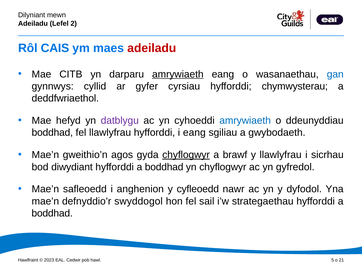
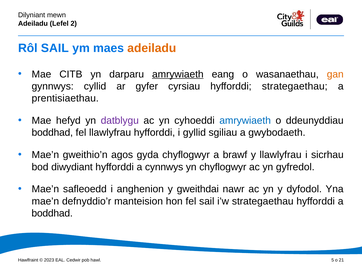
Rôl CAIS: CAIS -> SAIL (55, 48)
adeiladu colour: red -> orange (152, 48)
gan colour: blue -> orange (335, 74)
hyfforddi chymwysterau: chymwysterau -> strategaethau (295, 86)
deddfwriaethol: deddfwriaethol -> prentisiaethau (65, 98)
i eang: eang -> gyllid (194, 132)
chyflogwyr underline: present -> none (186, 155)
boddhad: boddhad -> cynnwys (164, 167)
cyfleoedd: cyfleoedd -> gweithdai (198, 189)
swyddogol: swyddogol -> manteision (139, 201)
